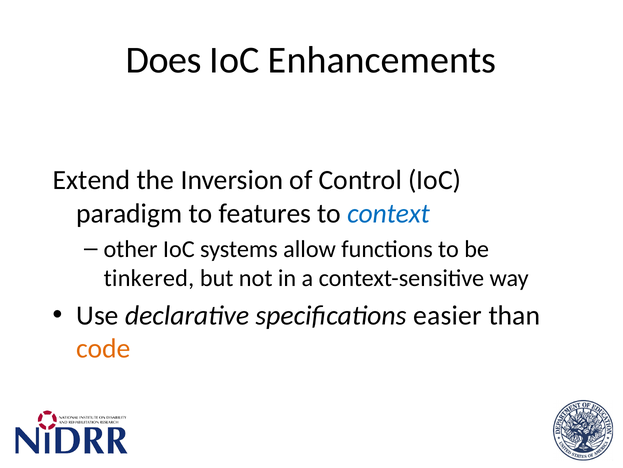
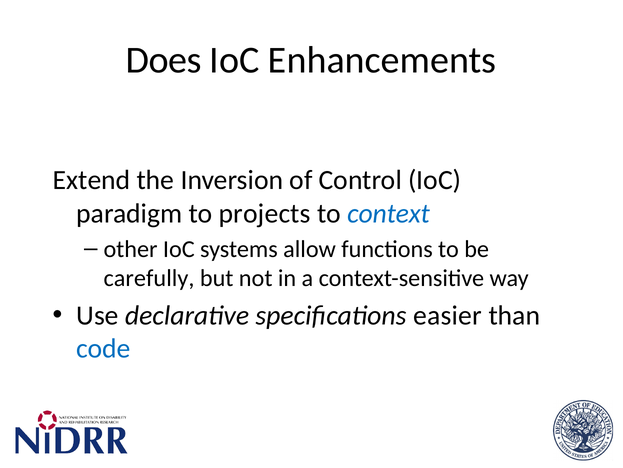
features: features -> projects (265, 213)
tinkered: tinkered -> carefully (149, 278)
code colour: orange -> blue (104, 348)
